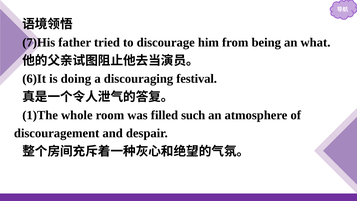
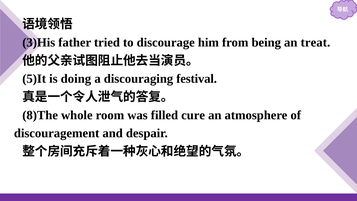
7)His: 7)His -> 3)His (39, 42)
what: what -> treat (315, 42)
6)It: 6)It -> 5)It (34, 79)
1)The: 1)The -> 8)The (40, 115)
such: such -> cure (193, 115)
